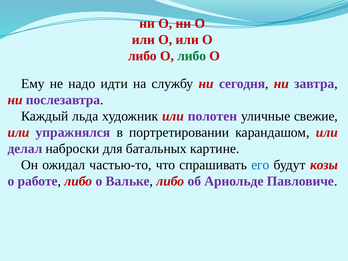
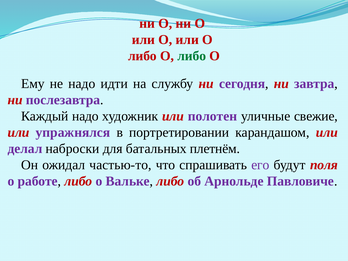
Каждый льда: льда -> надо (85, 116)
картине: картине -> плетнём (215, 149)
его colour: blue -> purple (260, 165)
козы: козы -> поля (324, 165)
